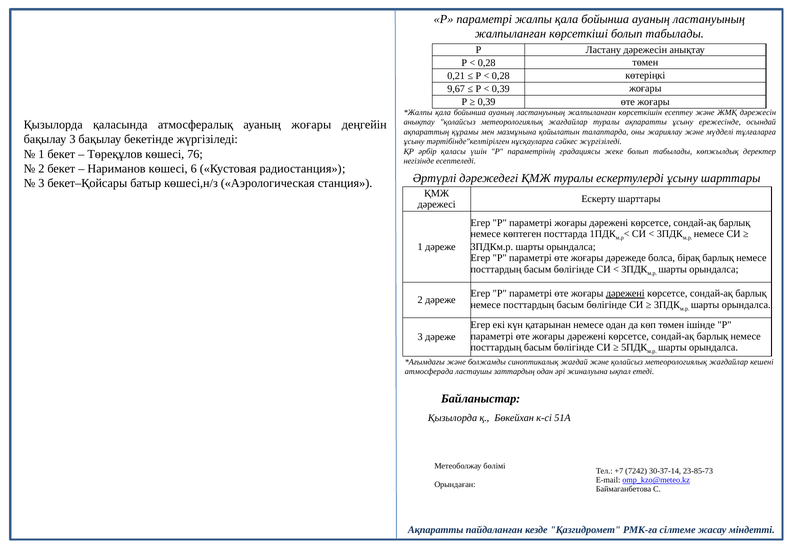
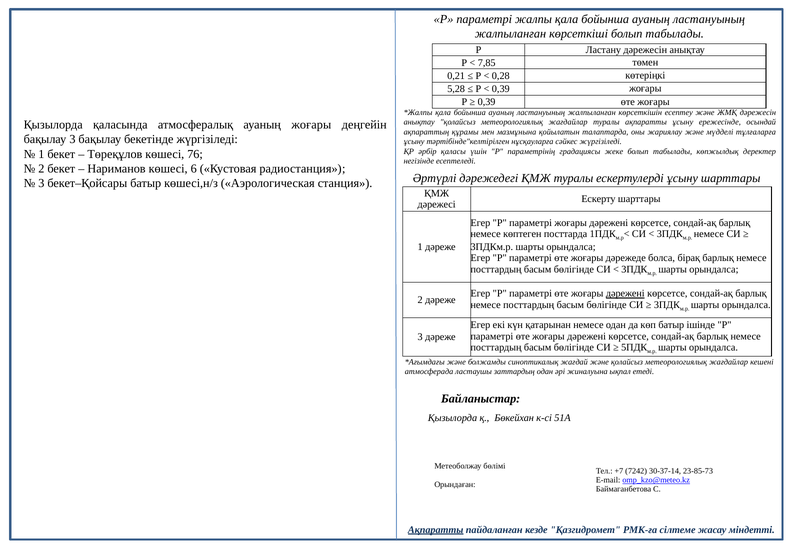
0,28: 0,28 -> 7,85 (487, 63)
9,67: 9,67 -> 5,28 (456, 89)
көп төмен: төмен -> батыр (671, 325)
Ақпаратты underline: none -> present (436, 530)
